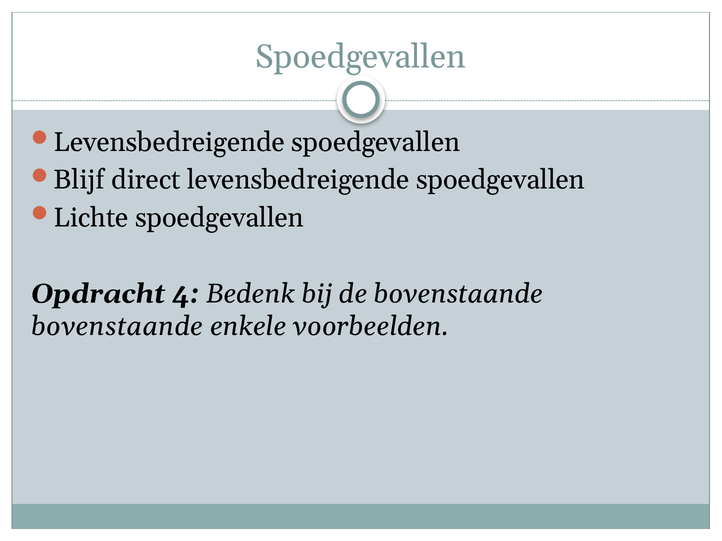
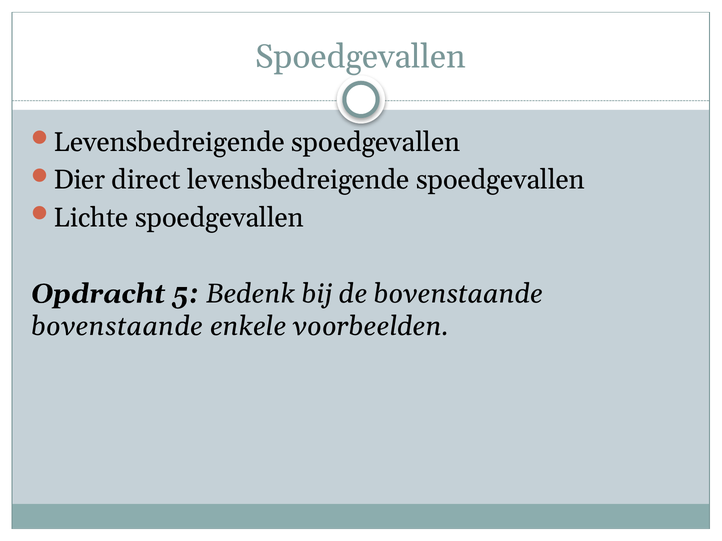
Blijf: Blijf -> Dier (80, 180)
4: 4 -> 5 (186, 294)
